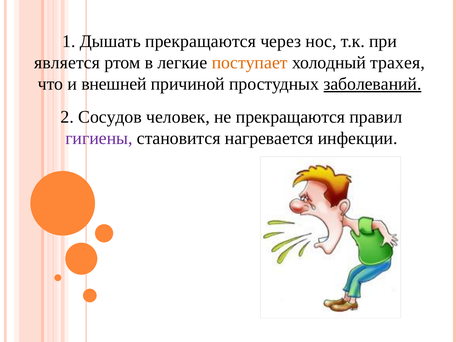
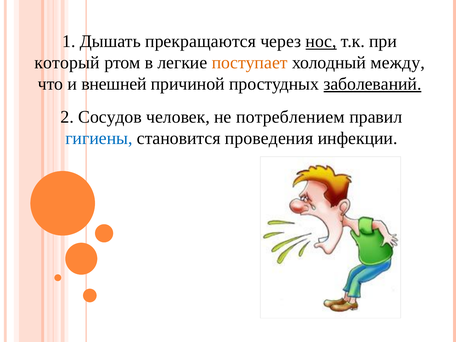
нос underline: none -> present (321, 41)
является: является -> который (67, 63)
трахея: трахея -> между (398, 63)
не прекращаются: прекращаются -> потреблением (290, 117)
гигиены colour: purple -> blue (99, 138)
нагревается: нагревается -> проведения (269, 138)
